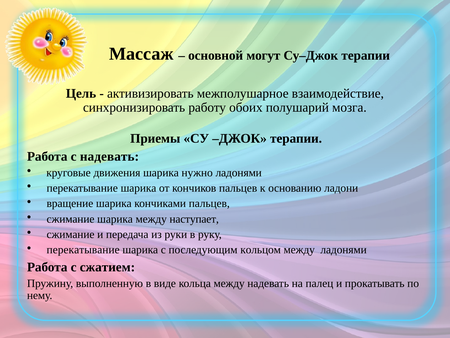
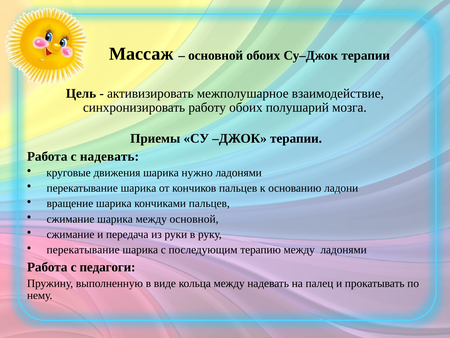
основной могут: могут -> обоих (263, 55)
между наступает: наступает -> основной (194, 219)
кольцом: кольцом -> терапию (261, 250)
сжатием: сжатием -> педагоги (108, 267)
